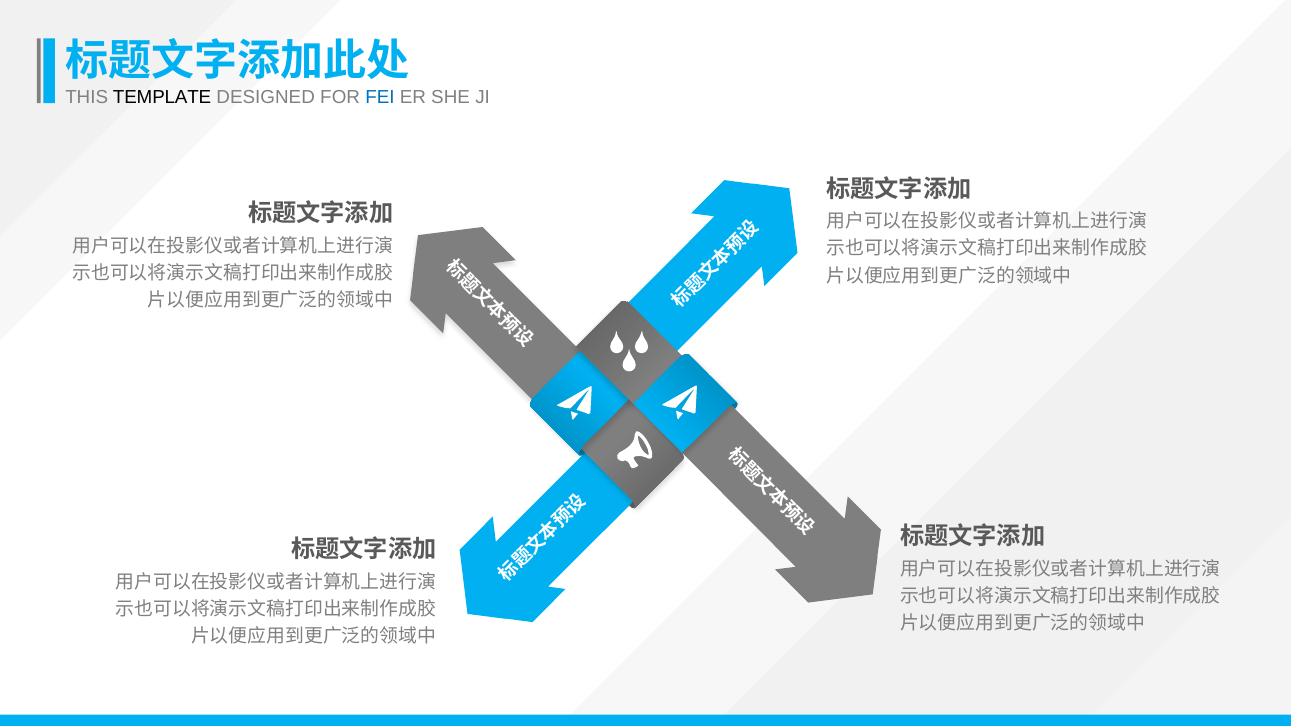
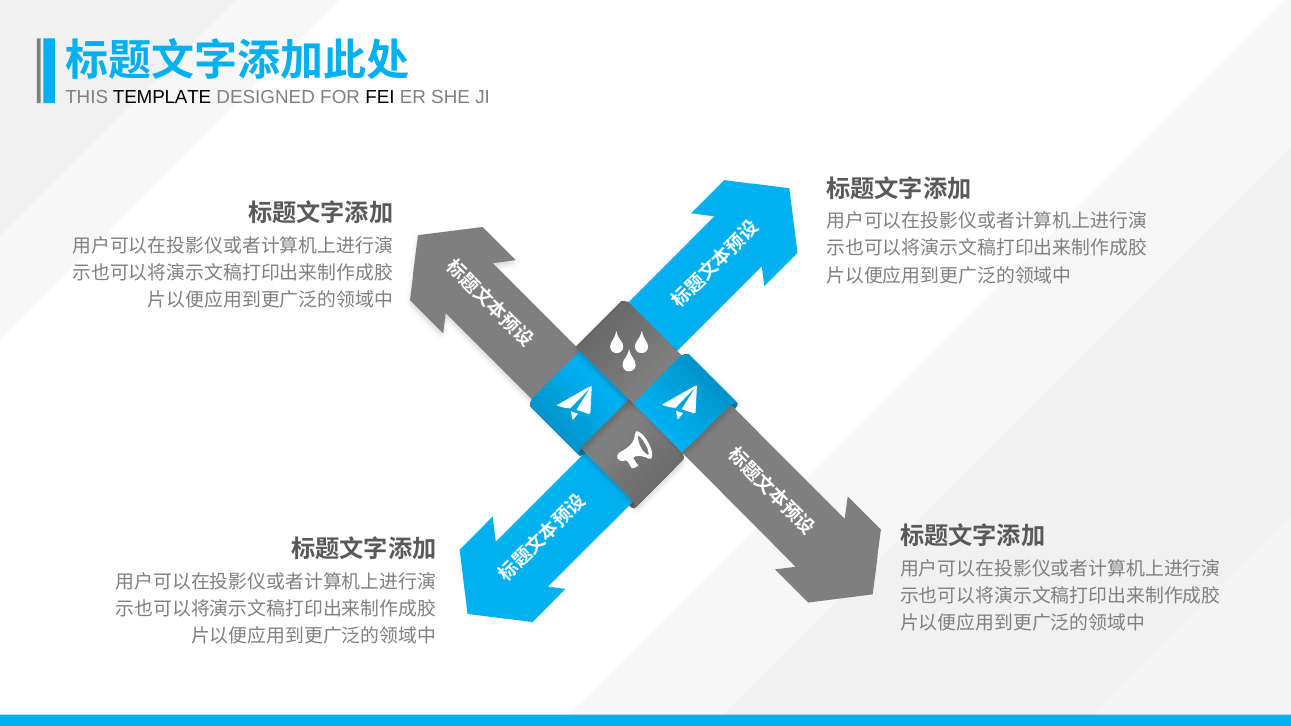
FEI colour: blue -> black (380, 97)
